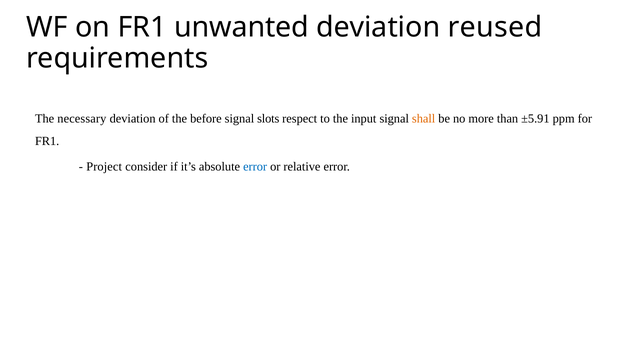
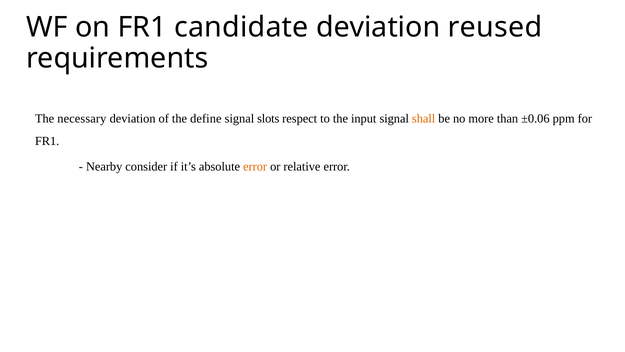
unwanted: unwanted -> candidate (241, 27)
before: before -> define (206, 119)
±5.91: ±5.91 -> ±0.06 (535, 119)
Project: Project -> Nearby (104, 166)
error colour: blue -> orange (255, 166)
